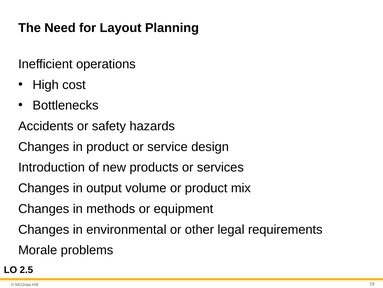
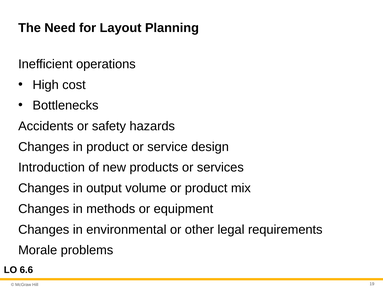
2.5: 2.5 -> 6.6 (26, 269)
